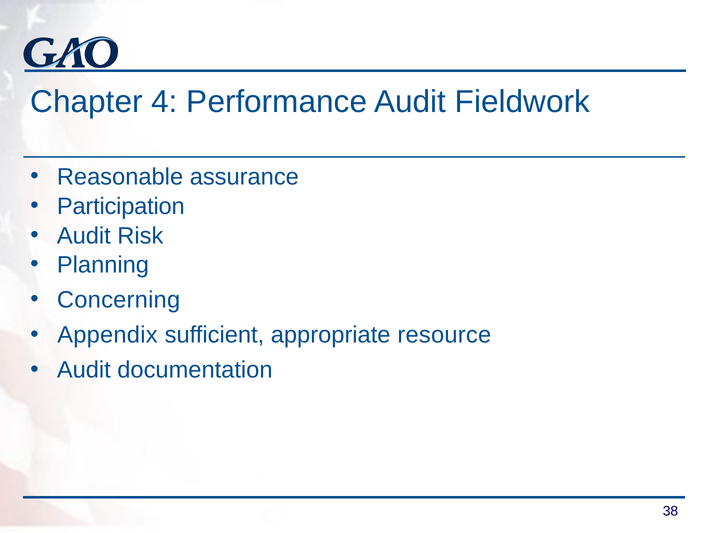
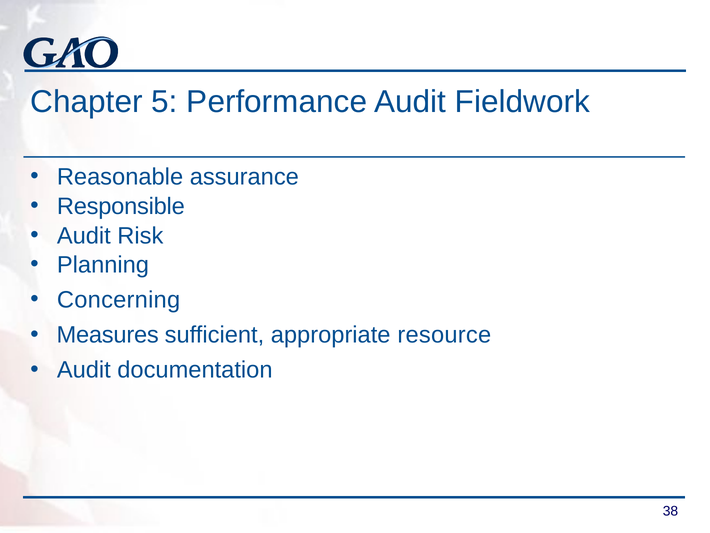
4: 4 -> 5 (165, 102)
Participation: Participation -> Responsible (121, 206)
Appendix: Appendix -> Measures (108, 335)
